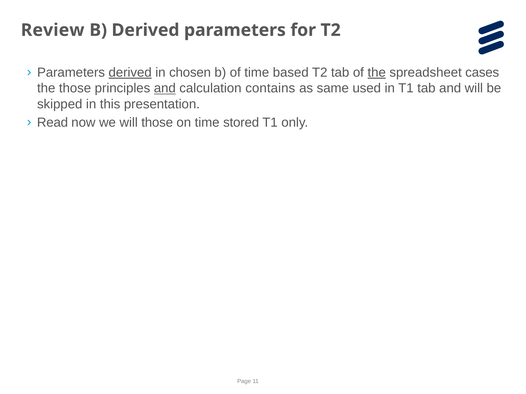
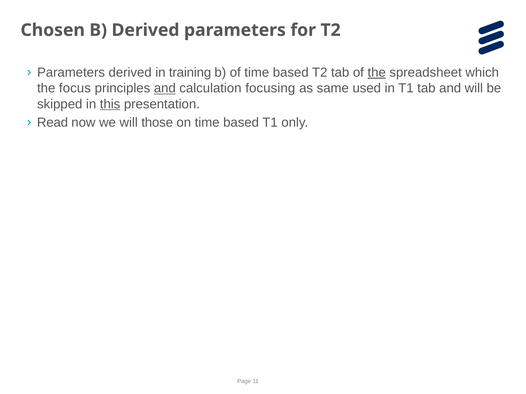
Review: Review -> Chosen (53, 30)
derived underline: present -> none (130, 73)
chosen: chosen -> training (190, 73)
cases: cases -> which (482, 73)
the those: those -> focus (75, 88)
contains: contains -> focusing (270, 88)
this underline: none -> present (110, 104)
on time stored: stored -> based (241, 123)
